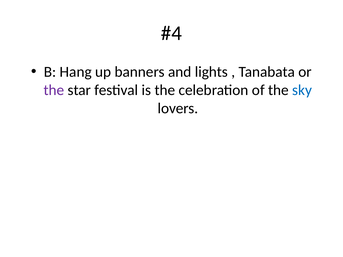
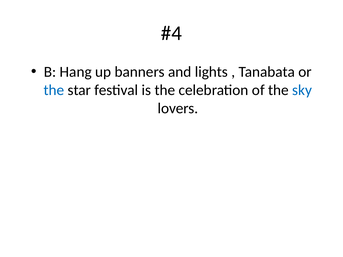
the colour: purple -> blue (54, 90)
